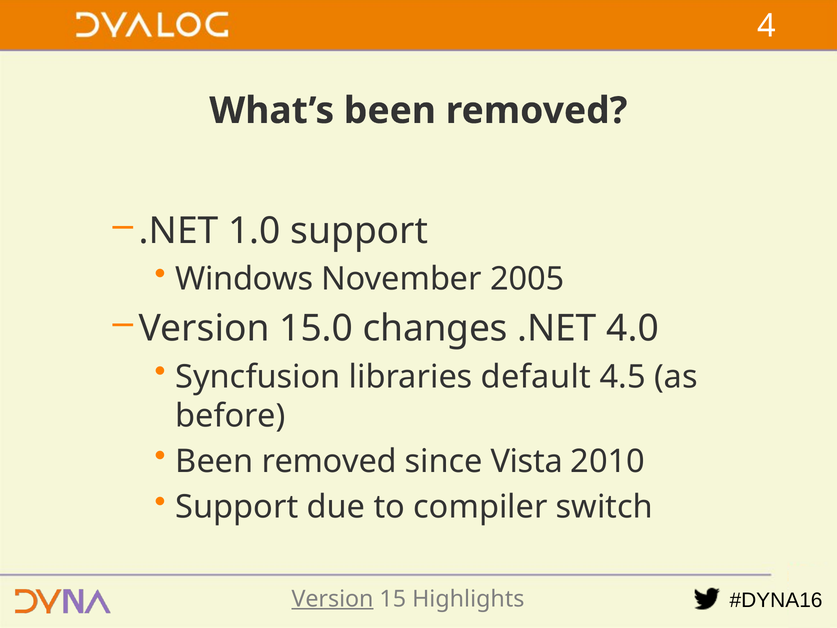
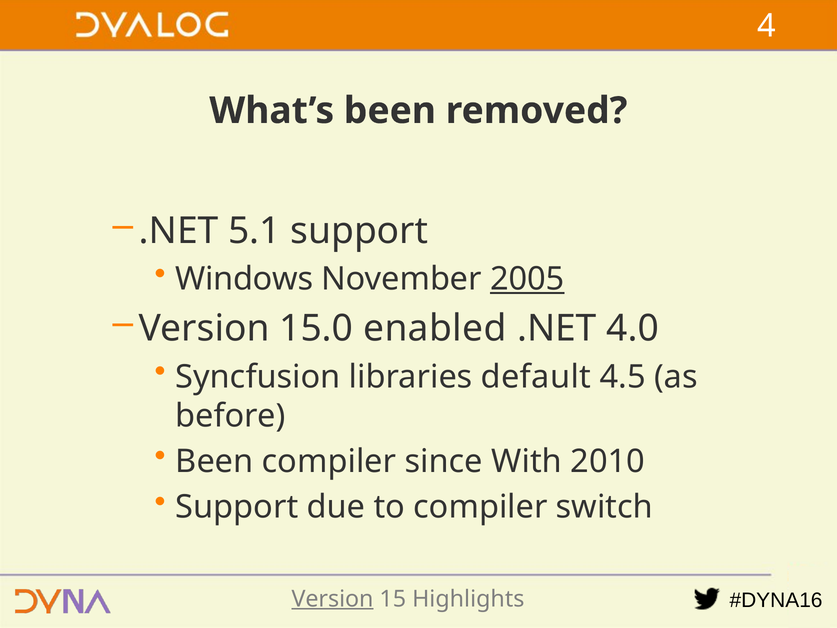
1.0: 1.0 -> 5.1 (254, 231)
2005 underline: none -> present (527, 279)
changes: changes -> enabled (435, 329)
removed: removed -> compiler (329, 461)
Vista: Vista -> With (527, 461)
